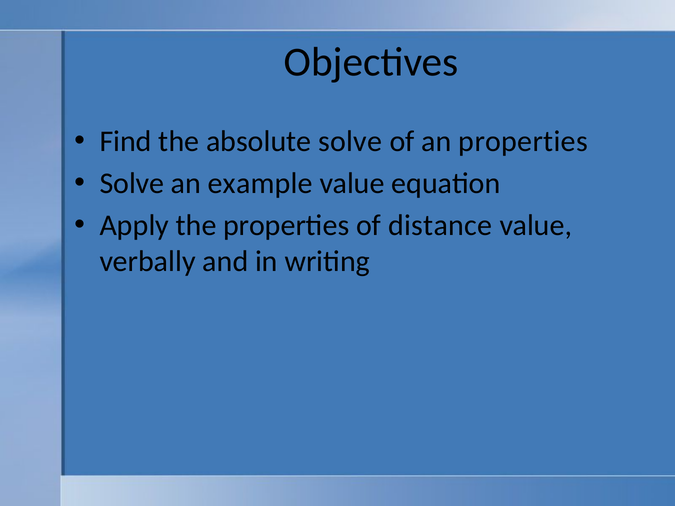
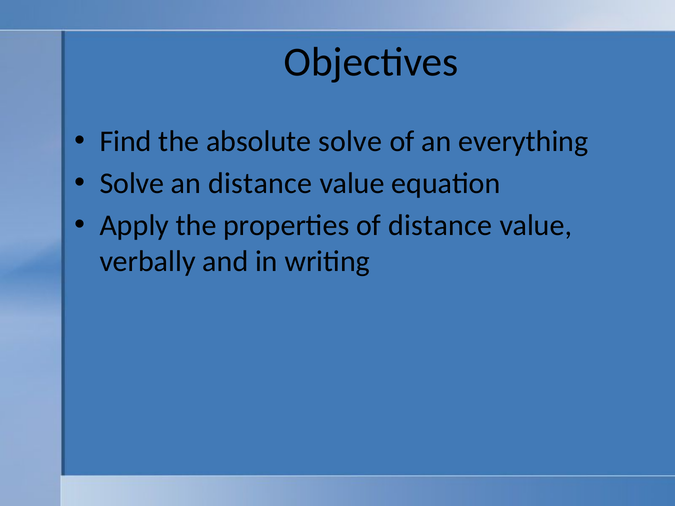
an properties: properties -> everything (523, 142)
an example: example -> distance (260, 184)
